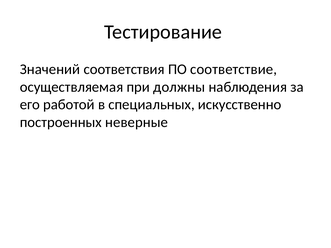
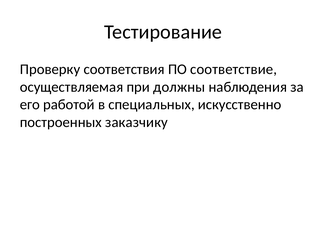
Значений: Значений -> Проверку (50, 69)
неверные: неверные -> заказчику (137, 122)
